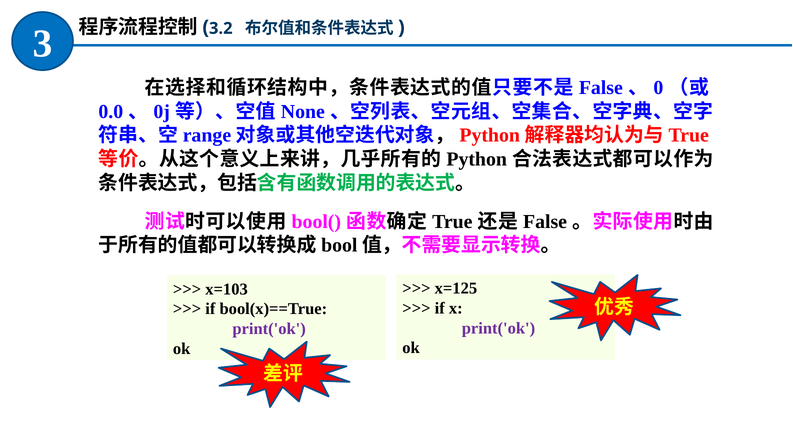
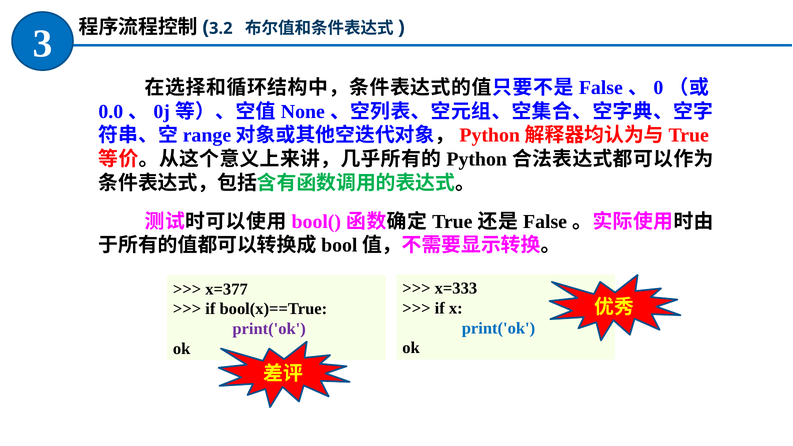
x=125: x=125 -> x=333 (456, 288)
x=103: x=103 -> x=377 (227, 289)
print('ok colour: purple -> blue (498, 328)
